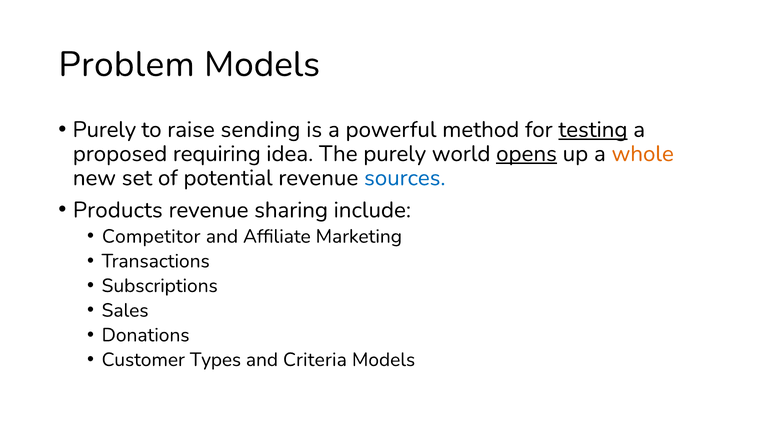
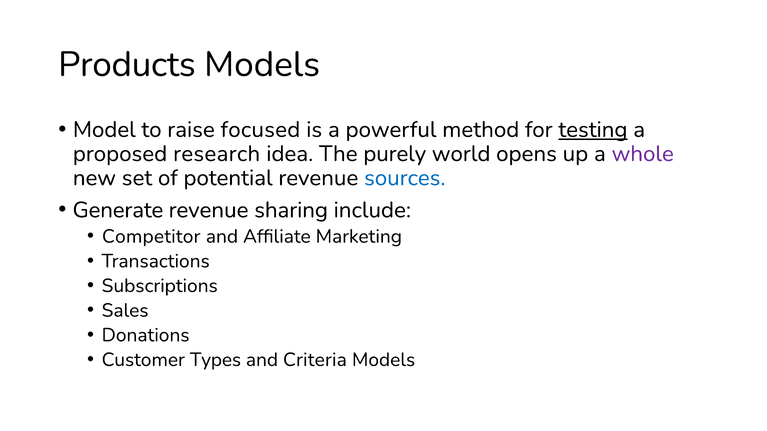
Problem: Problem -> Products (127, 64)
Purely: Purely -> Model (104, 130)
sending: sending -> focused (260, 130)
requiring: requiring -> research (217, 154)
opens underline: present -> none (526, 154)
whole colour: orange -> purple (643, 154)
Products: Products -> Generate (118, 210)
